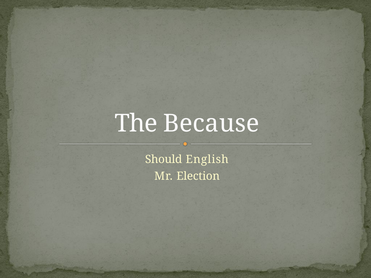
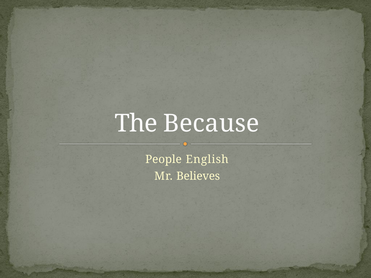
Should: Should -> People (164, 160)
Election: Election -> Believes (198, 176)
